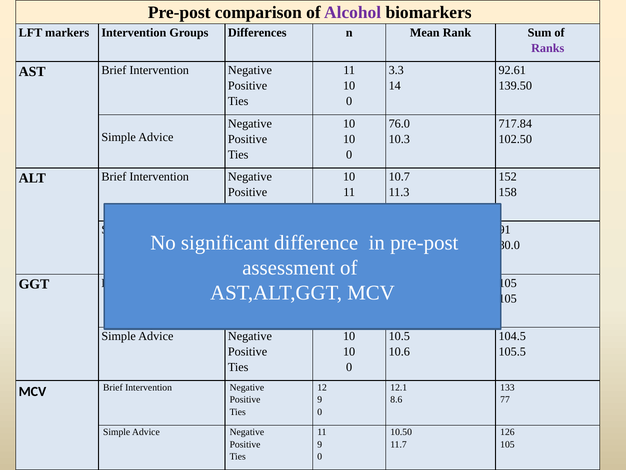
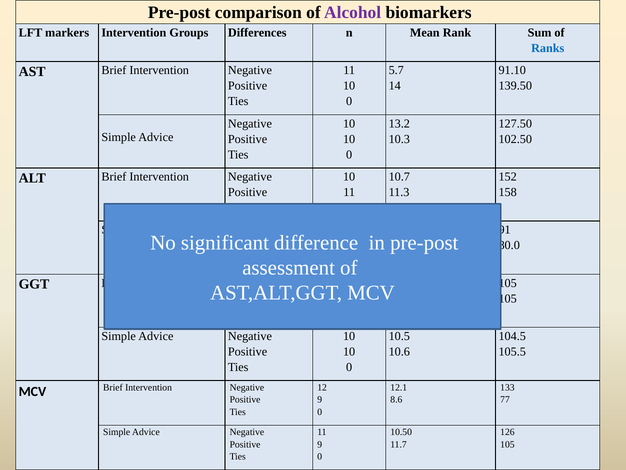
Ranks colour: purple -> blue (548, 48)
3.3: 3.3 -> 5.7 (396, 70)
92.61: 92.61 -> 91.10 (512, 70)
76.0: 76.0 -> 13.2 (399, 123)
717.84: 717.84 -> 127.50 (515, 123)
